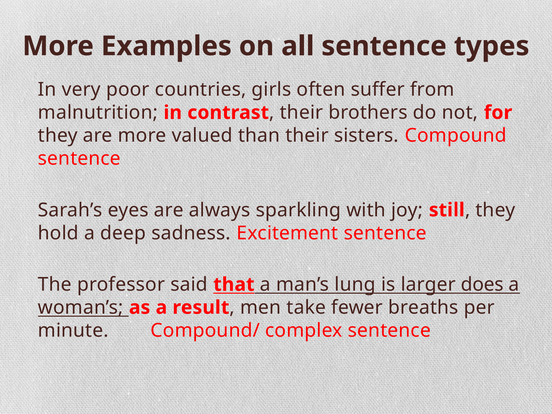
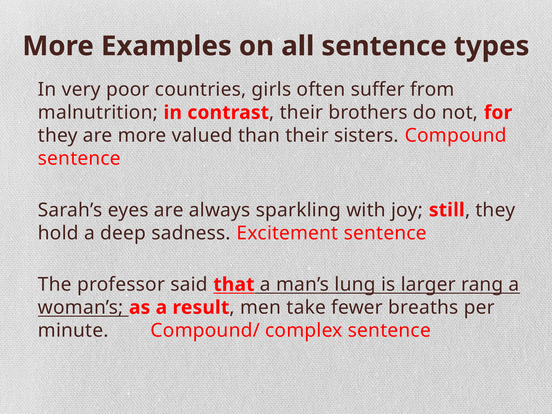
does: does -> rang (482, 285)
